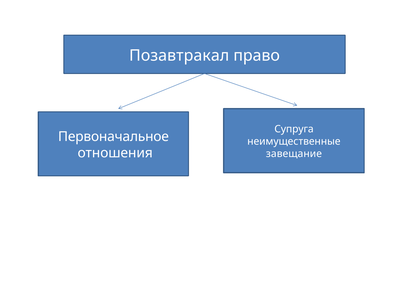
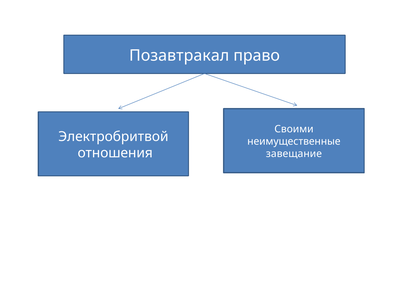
Супруга: Супруга -> Своими (294, 129)
Первоначальное: Первоначальное -> Электробритвой (113, 137)
